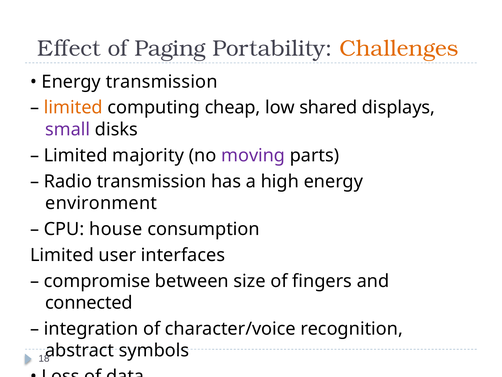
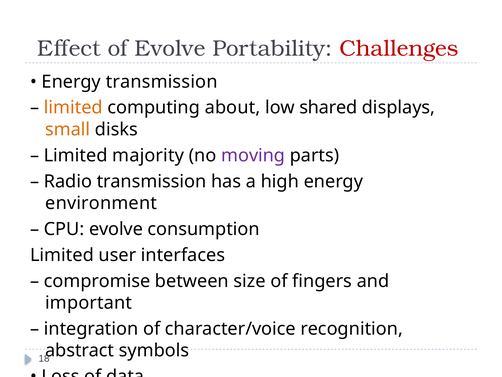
of Paging: Paging -> Evolve (170, 48)
Challenges colour: orange -> red (399, 48)
cheap: cheap -> about (232, 108)
small colour: purple -> orange (68, 129)
CPU house: house -> evolve (116, 229)
connected: connected -> important (89, 302)
